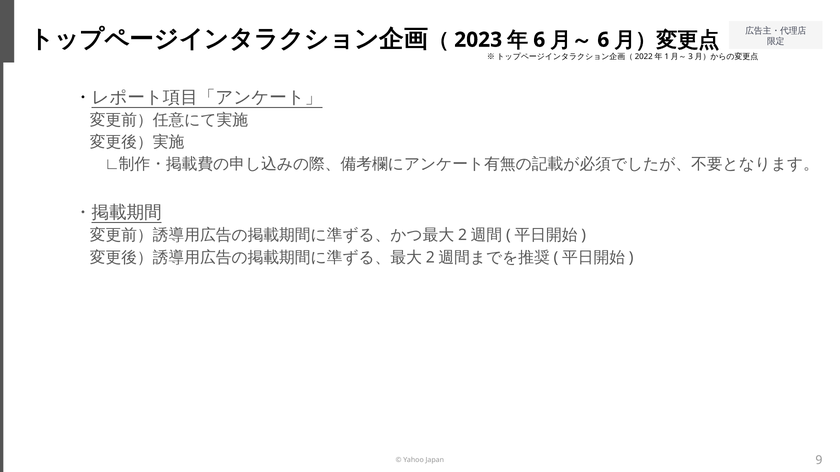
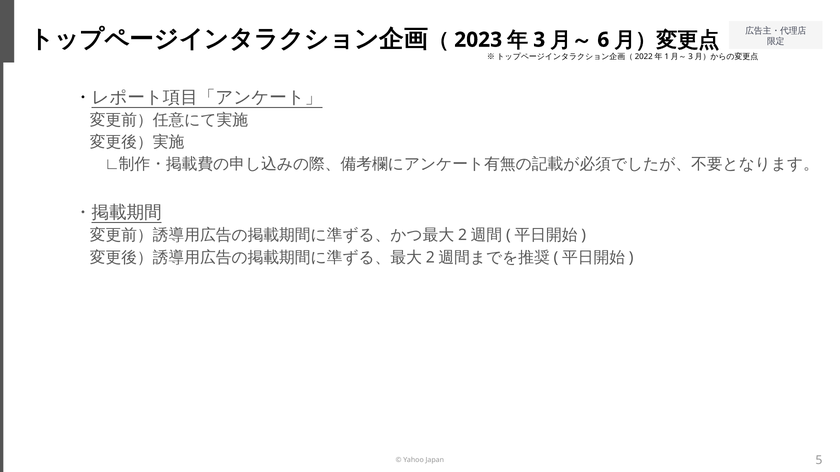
6: 6 -> 3 (539, 40)
9: 9 -> 5 (819, 461)
